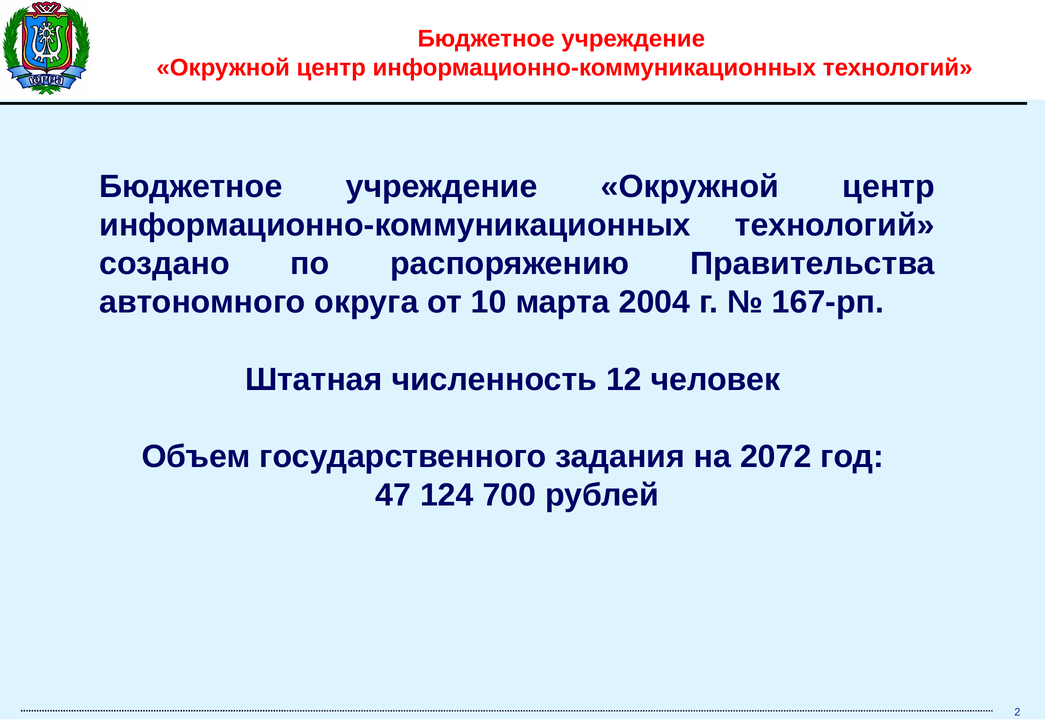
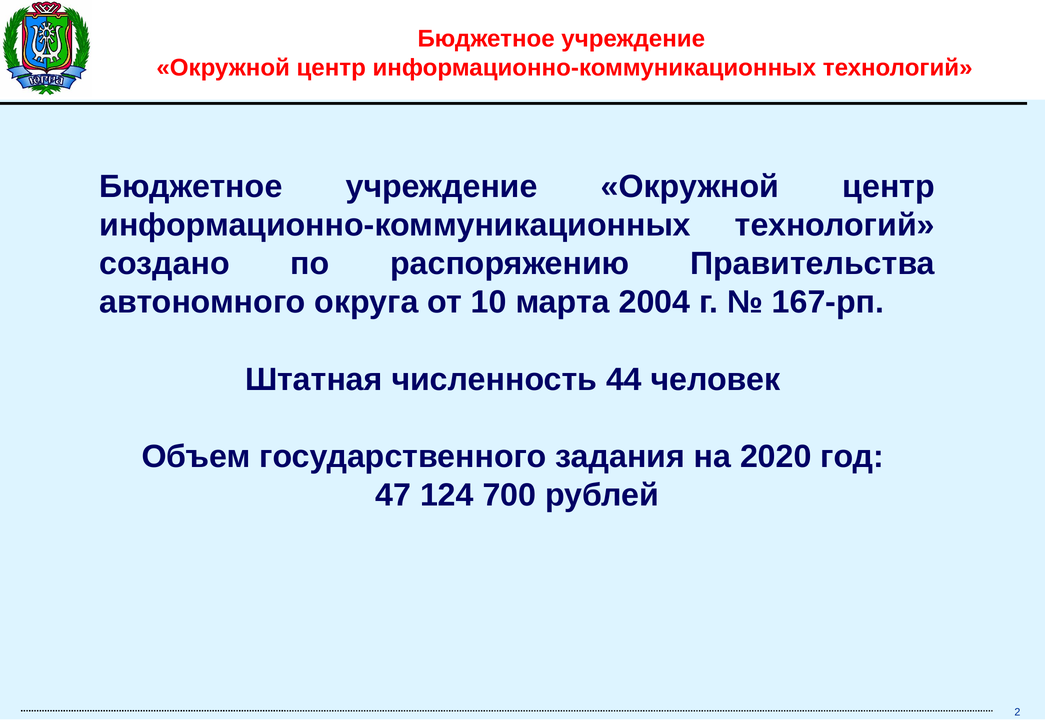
12: 12 -> 44 (624, 380)
2072: 2072 -> 2020 (776, 457)
